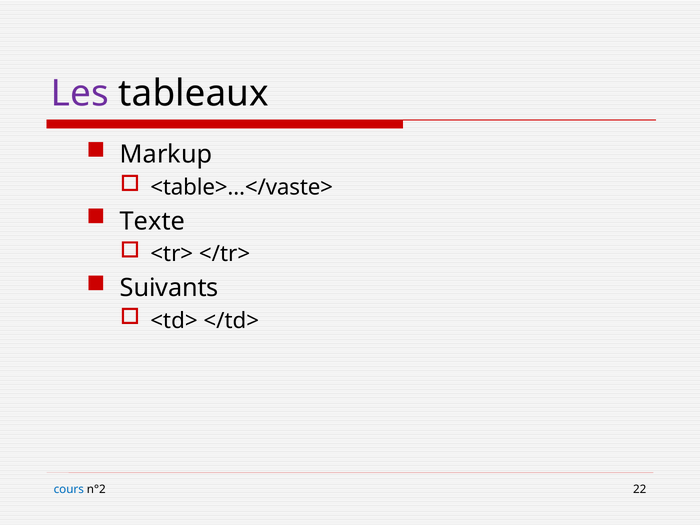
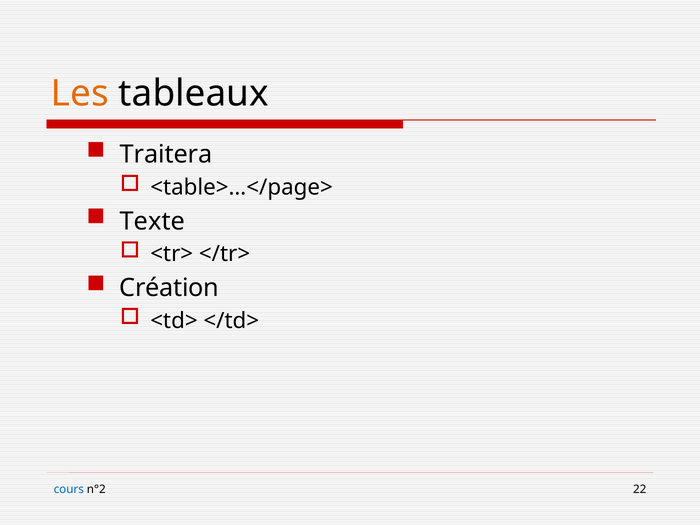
Les colour: purple -> orange (80, 93)
Markup: Markup -> Traitera (166, 155)
<table>…</vaste>: <table>…</vaste> -> <table>…</page> (242, 187)
Suivants: Suivants -> Création (169, 288)
